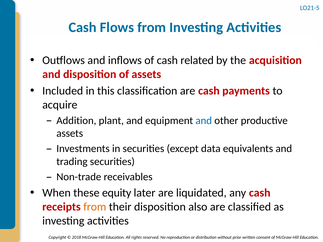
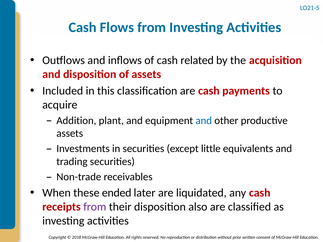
data: data -> little (211, 149)
equity: equity -> ended (117, 193)
from colour: orange -> purple (95, 207)
